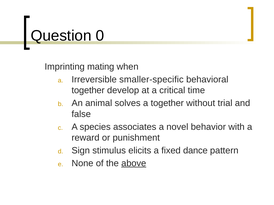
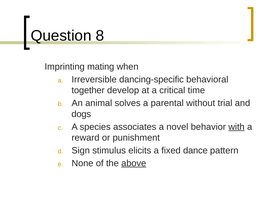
0: 0 -> 8 (100, 36)
smaller-specific: smaller-specific -> dancing-specific (152, 80)
a together: together -> parental (167, 103)
false: false -> dogs (81, 114)
with underline: none -> present (237, 127)
